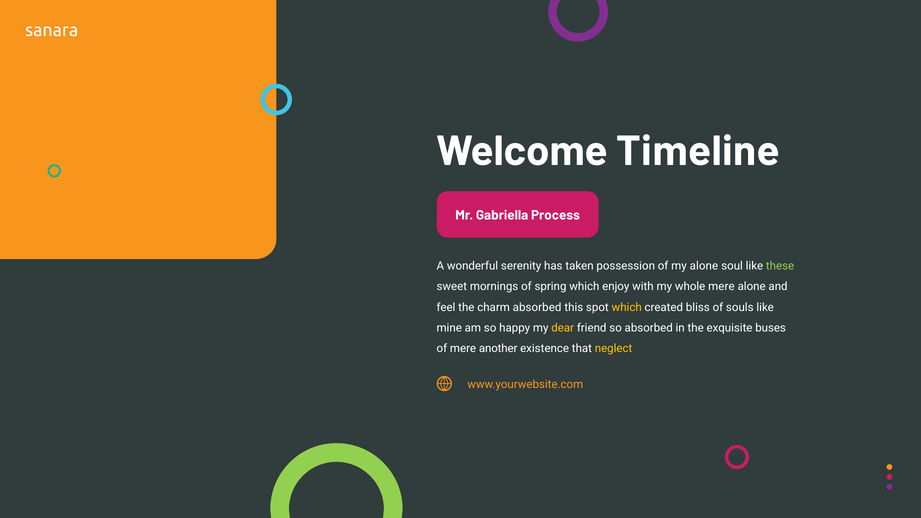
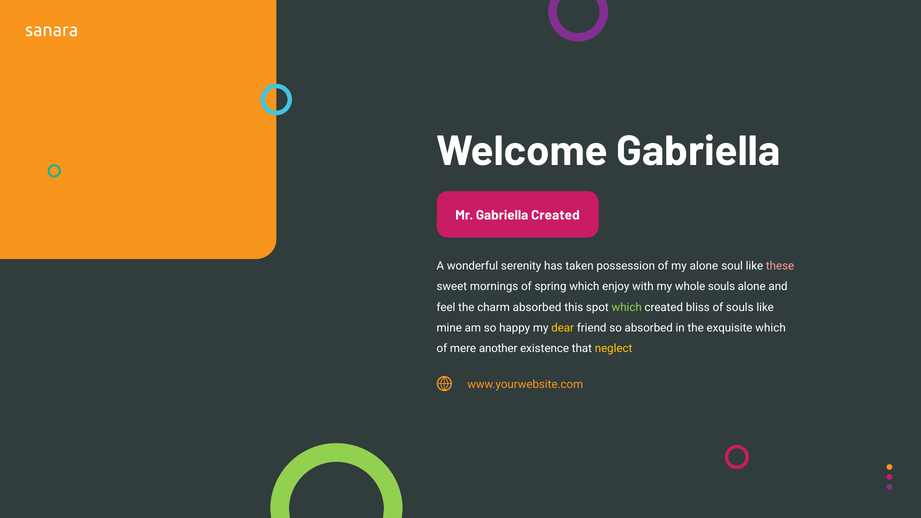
Welcome Timeline: Timeline -> Gabriella (698, 151)
Gabriella Process: Process -> Created (555, 215)
these colour: light green -> pink (780, 266)
whole mere: mere -> souls (722, 287)
which colour: yellow -> light green (627, 307)
exquisite buses: buses -> which (771, 328)
